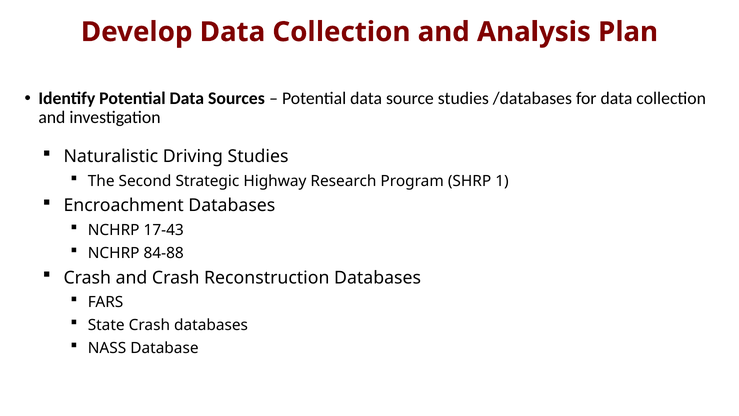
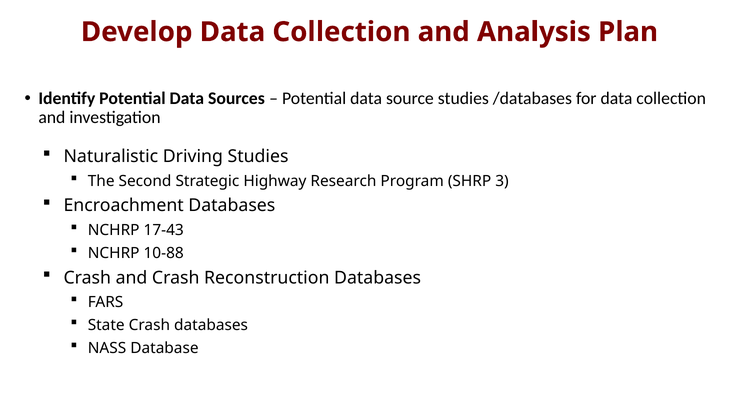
1: 1 -> 3 (502, 181)
84-88: 84-88 -> 10-88 (164, 253)
